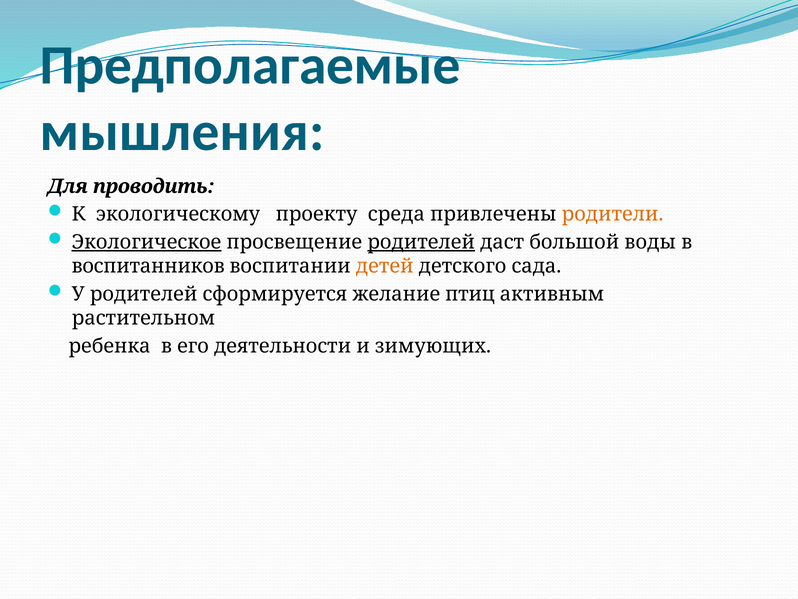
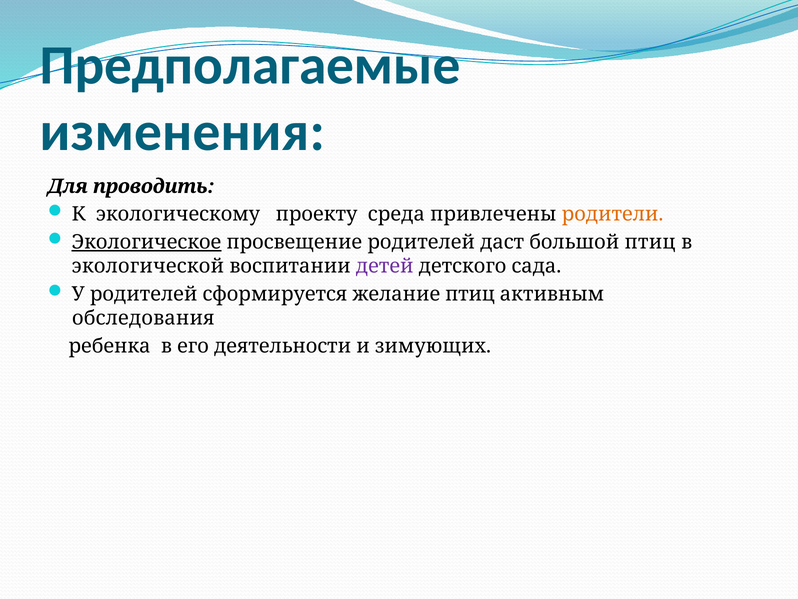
мышления: мышления -> изменения (182, 132)
родителей underline: present -> none (421, 242)
большой воды: воды -> птиц (650, 242)
воспитанников: воспитанников -> экологической (148, 266)
детей colour: orange -> purple (385, 266)
растительном: растительном -> обследования (143, 318)
